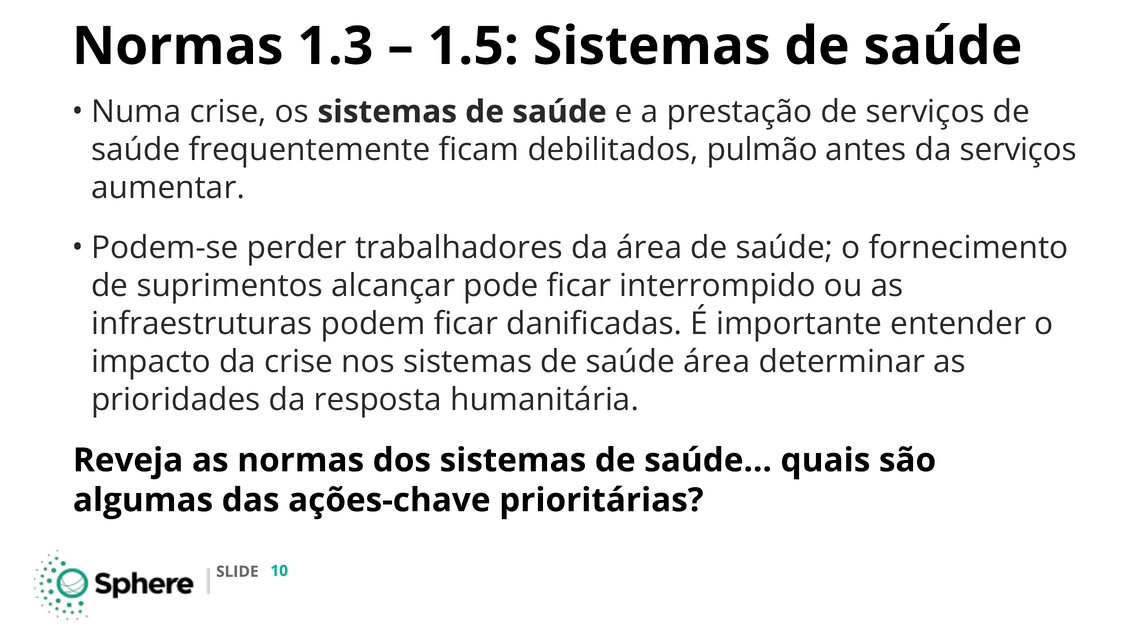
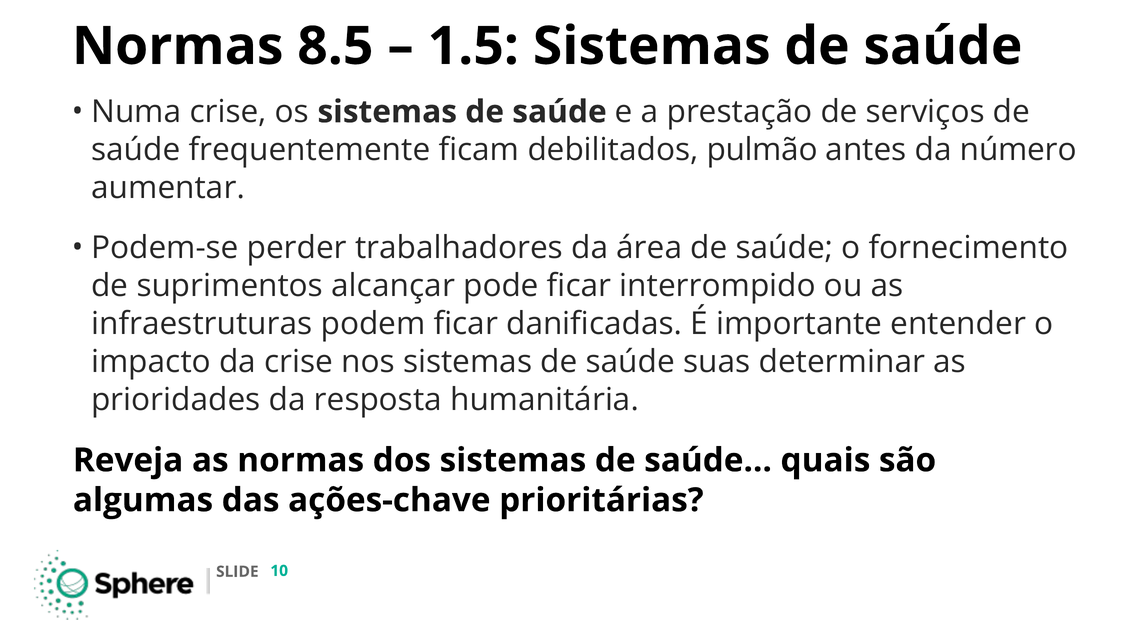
1.3: 1.3 -> 8.5 (335, 46)
da serviços: serviços -> número (1018, 150)
saúde área: área -> suas (717, 362)
